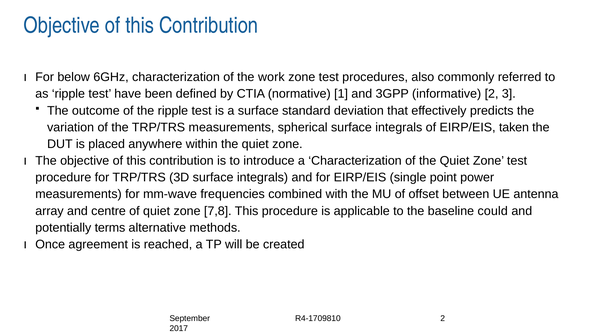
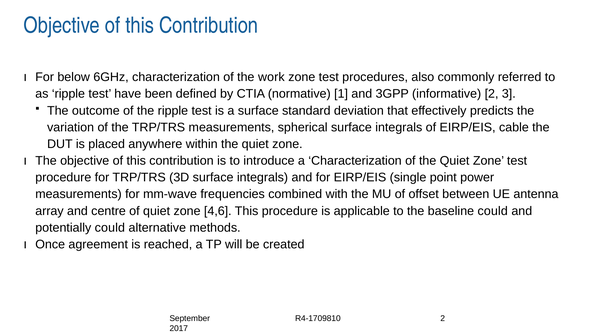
taken: taken -> cable (514, 127)
7,8: 7,8 -> 4,6 (218, 211)
potentially terms: terms -> could (110, 228)
